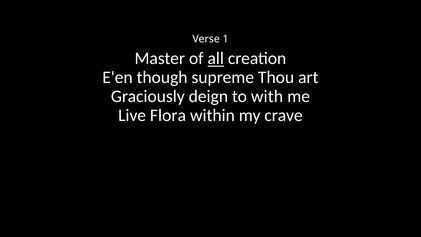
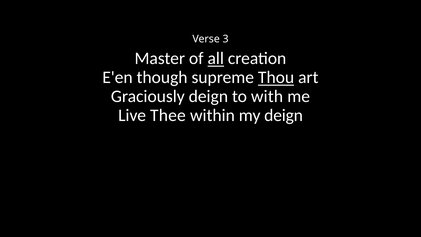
1: 1 -> 3 (226, 39)
Thou underline: none -> present (276, 77)
Flora: Flora -> Thee (168, 115)
my crave: crave -> deign (284, 115)
